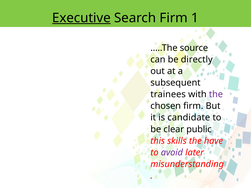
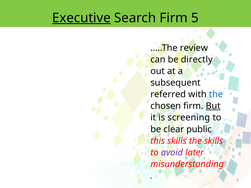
1: 1 -> 5 (195, 18)
source: source -> review (194, 48)
trainees: trainees -> referred (168, 94)
the colour: purple -> blue (216, 94)
But underline: none -> present (213, 106)
candidate: candidate -> screening (189, 118)
the have: have -> skills (213, 141)
